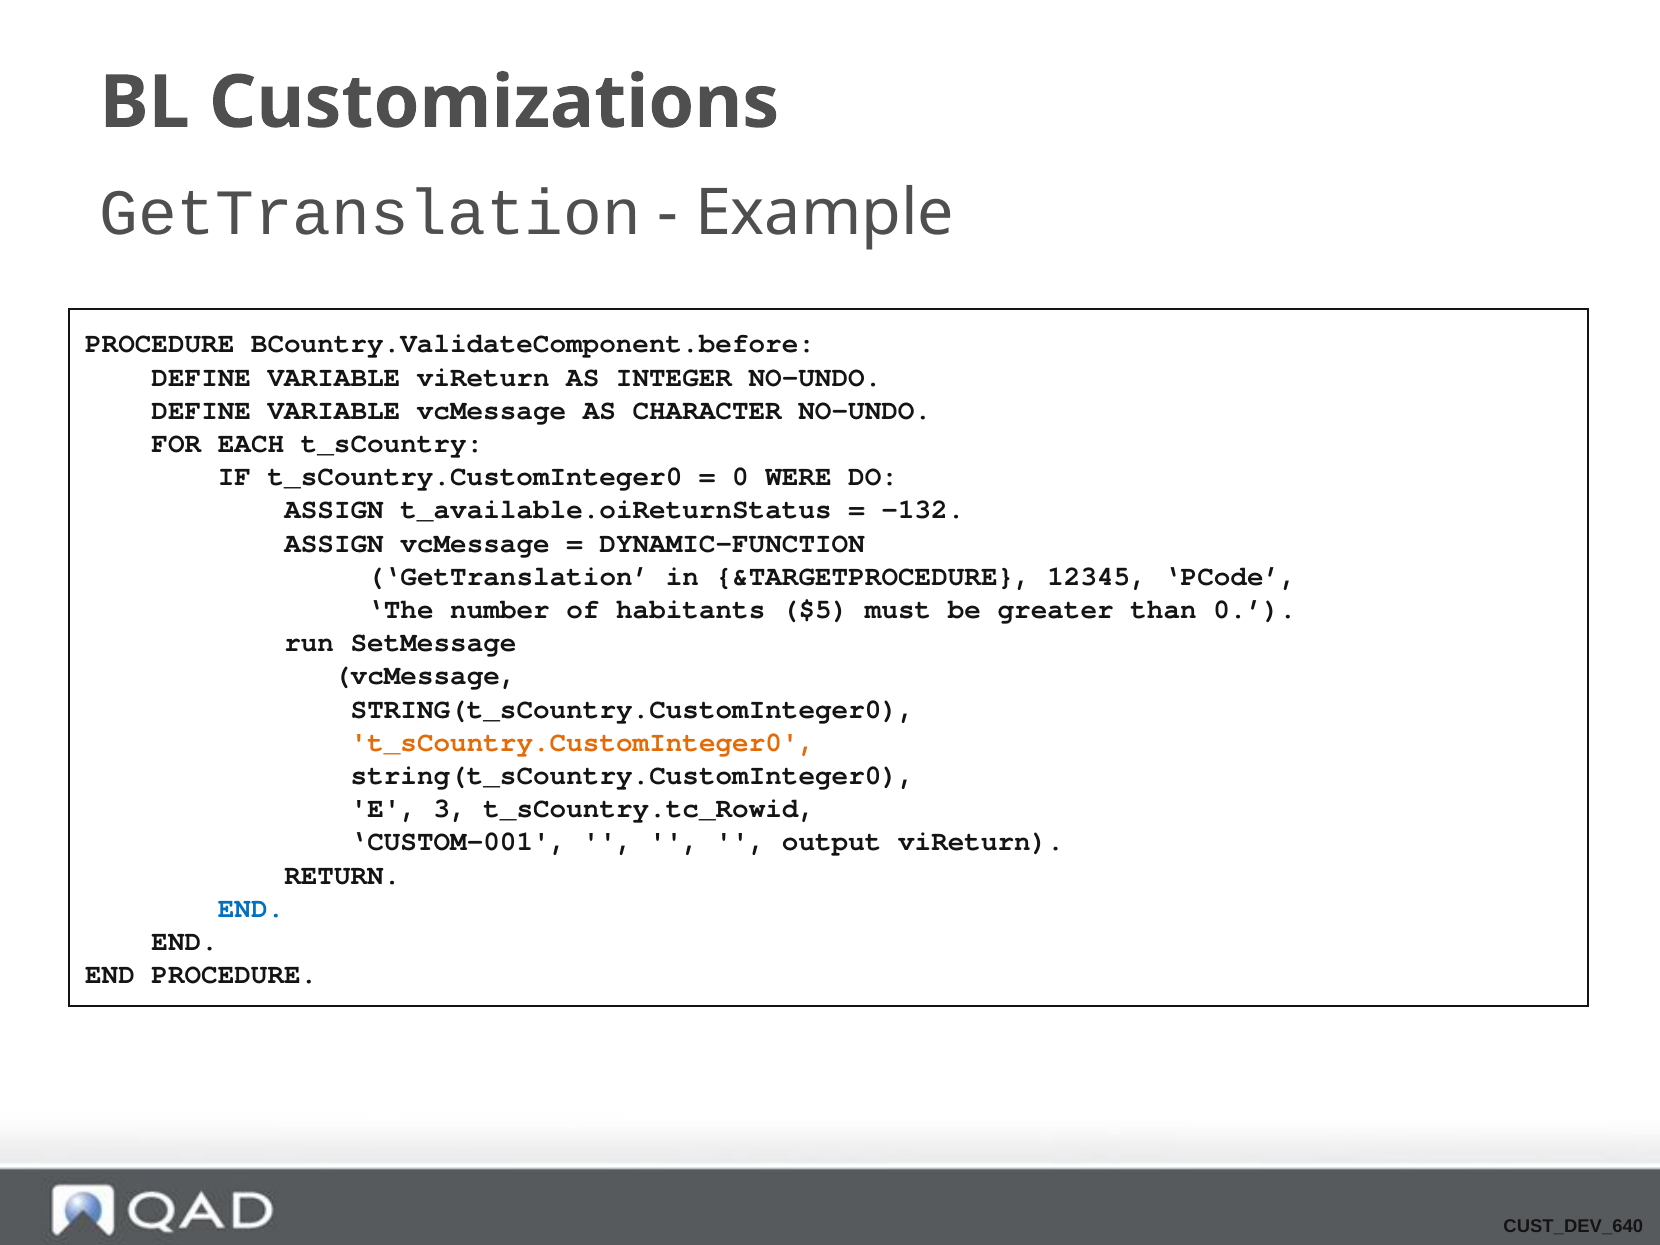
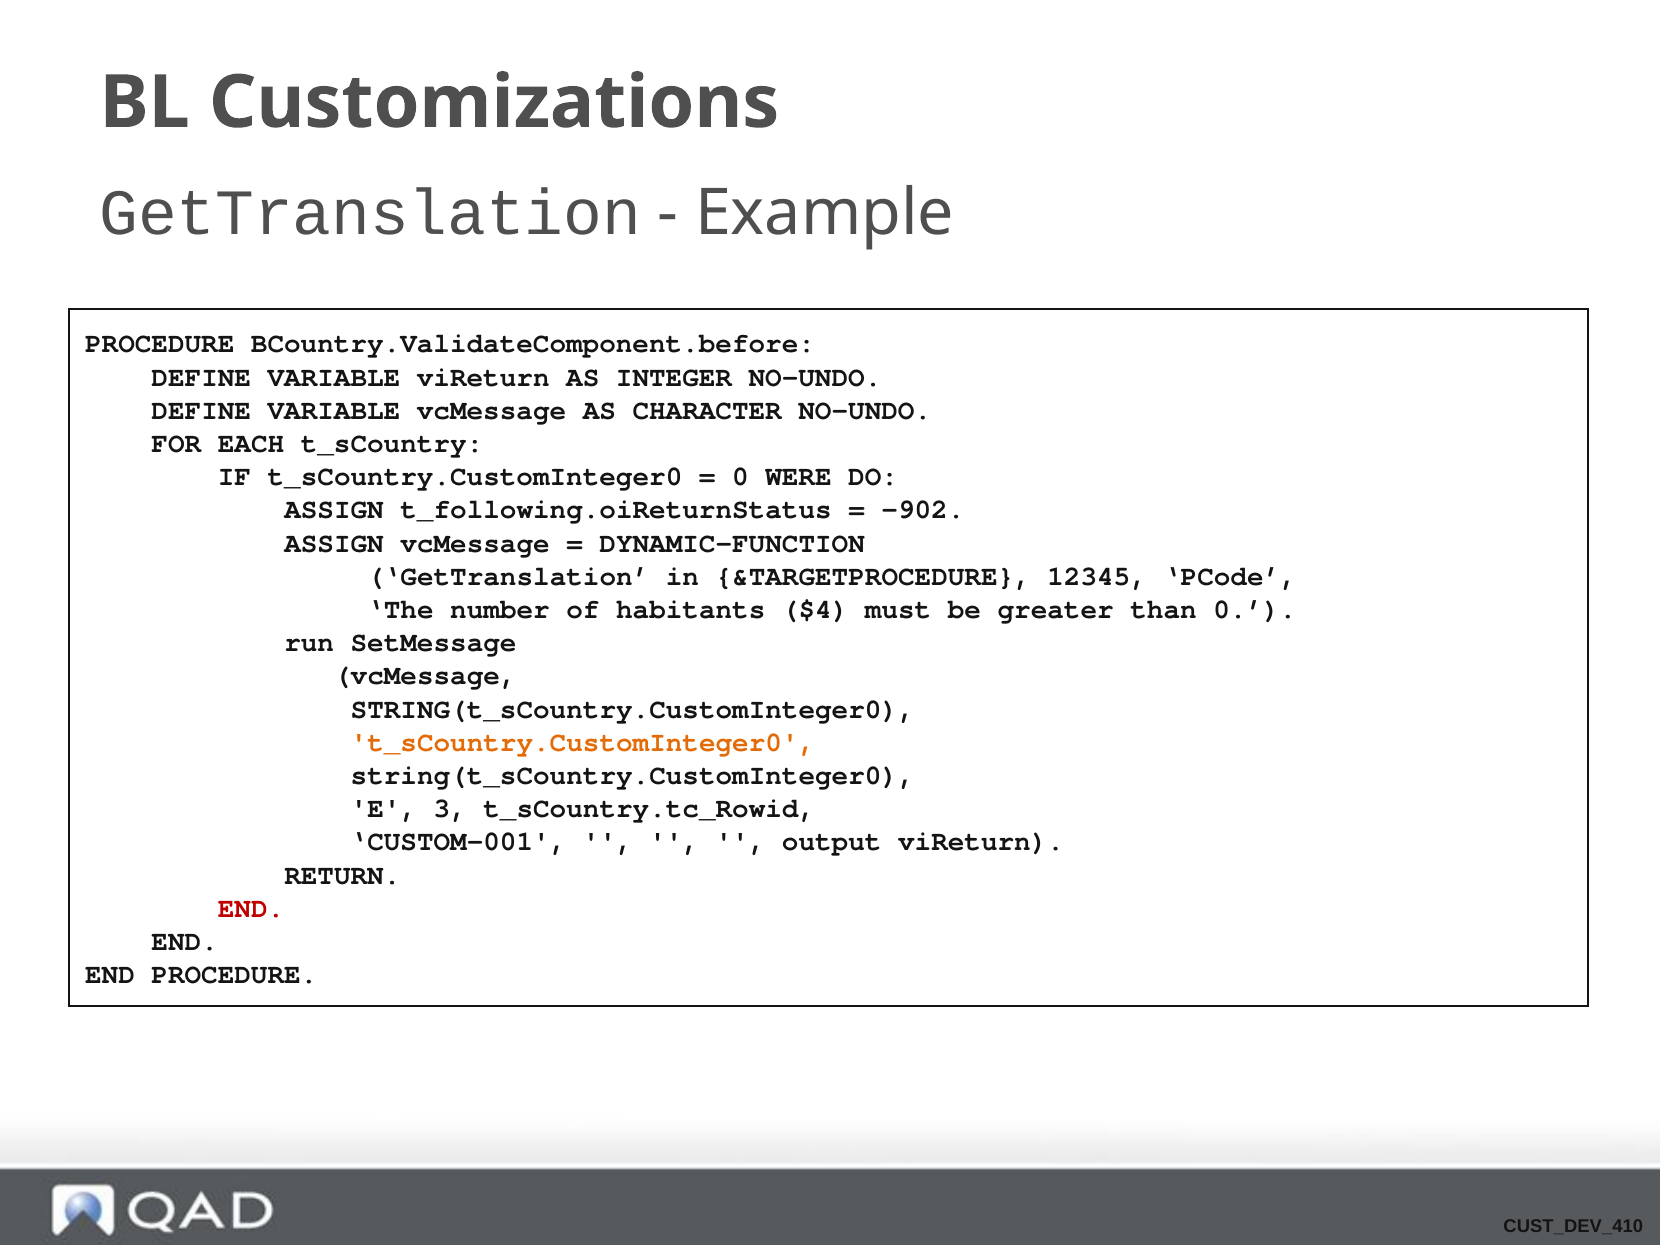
t_available.oiReturnStatus: t_available.oiReturnStatus -> t_following.oiReturnStatus (616, 510)
-132: -132 -> -902 (923, 510)
$5: $5 -> $4 (815, 609)
END colour: blue -> red (251, 908)
CUST_DEV_640: CUST_DEV_640 -> CUST_DEV_410 (1573, 1227)
